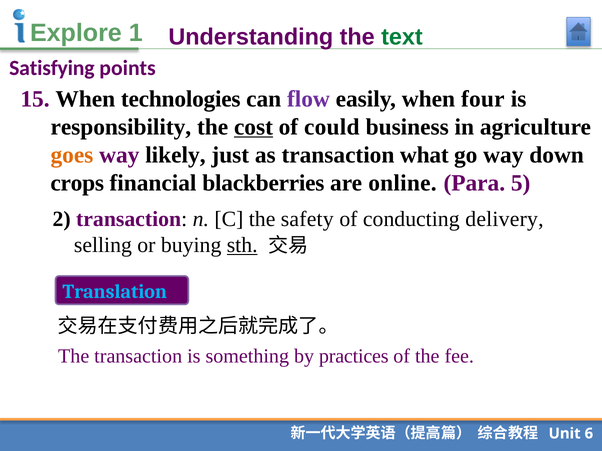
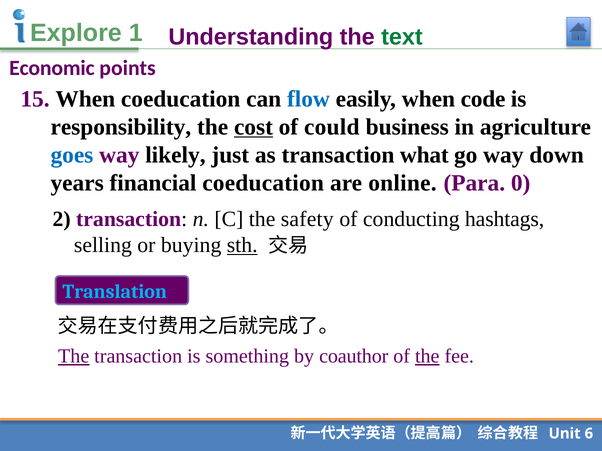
Satisfying: Satisfying -> Economic (52, 68)
When technologies: technologies -> coeducation (181, 99)
flow colour: purple -> blue (308, 99)
four: four -> code (483, 99)
goes colour: orange -> blue (72, 155)
crops: crops -> years (77, 183)
financial blackberries: blackberries -> coeducation (263, 183)
5: 5 -> 0 (521, 183)
delivery: delivery -> hashtags (505, 219)
The underline: none -> present (74, 356)
practices: practices -> coauthor (354, 356)
the underline: none -> present (427, 356)
